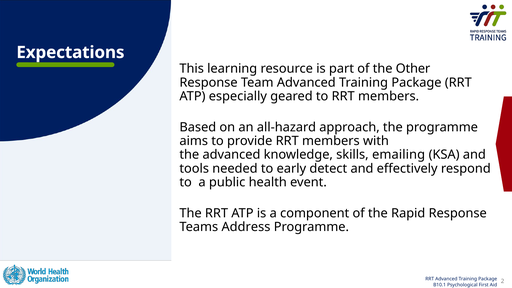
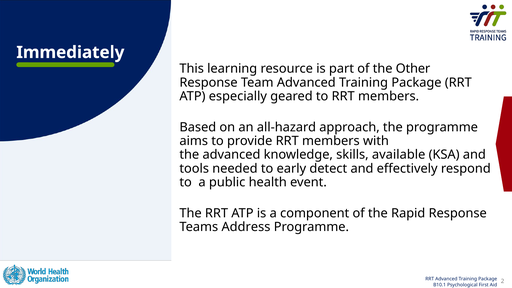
Expectations: Expectations -> Immediately (70, 52)
emailing: emailing -> available (399, 155)
